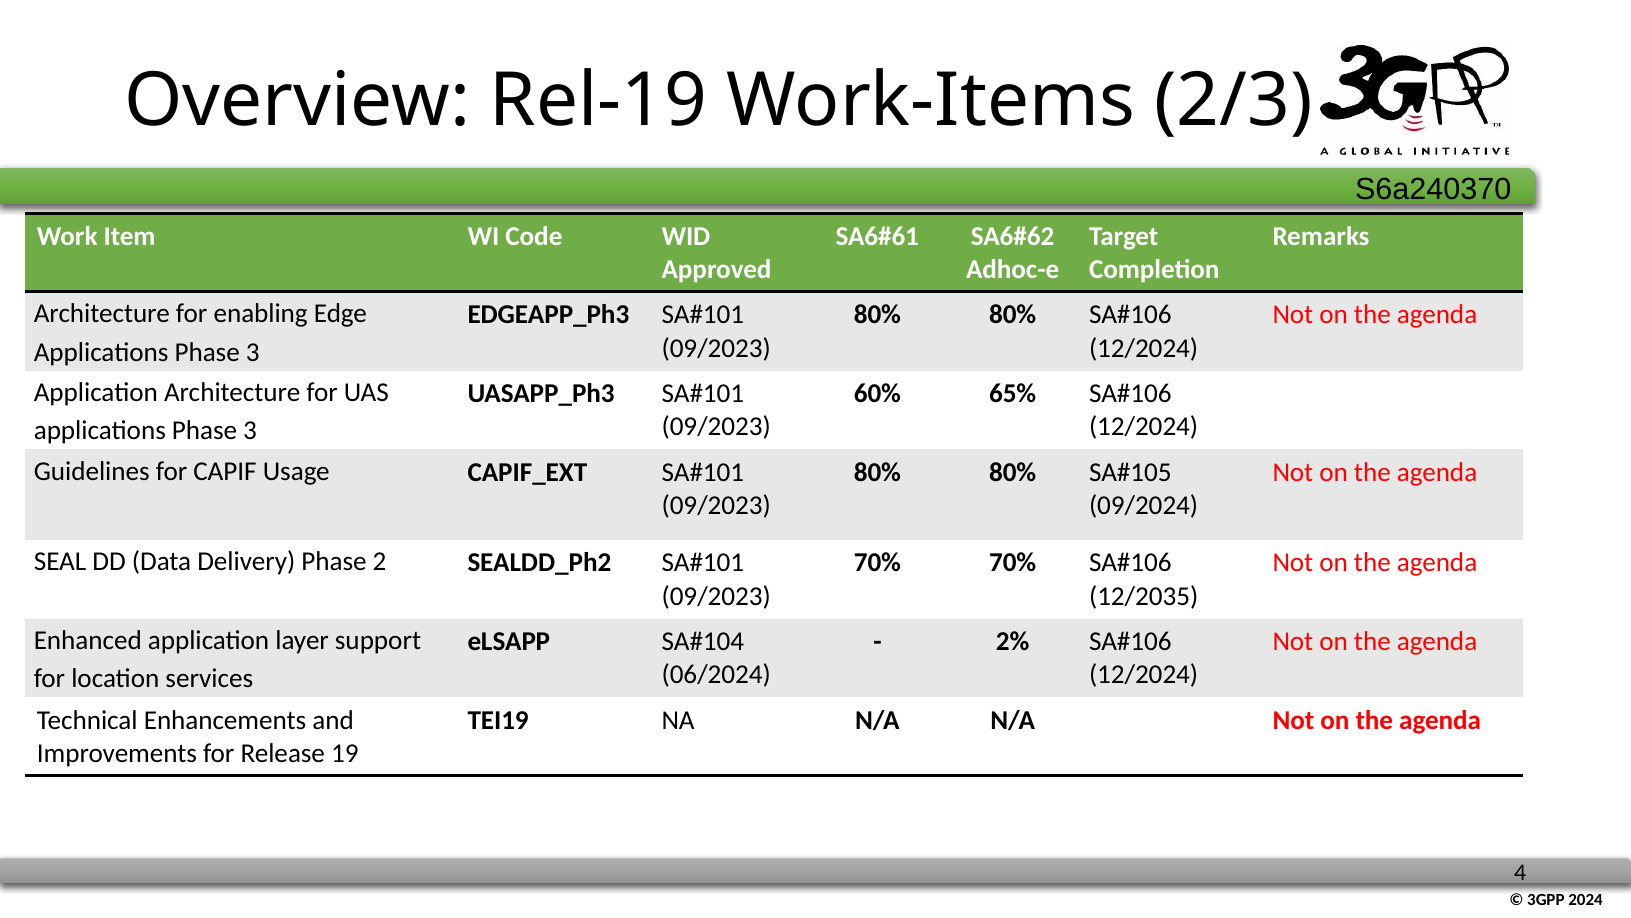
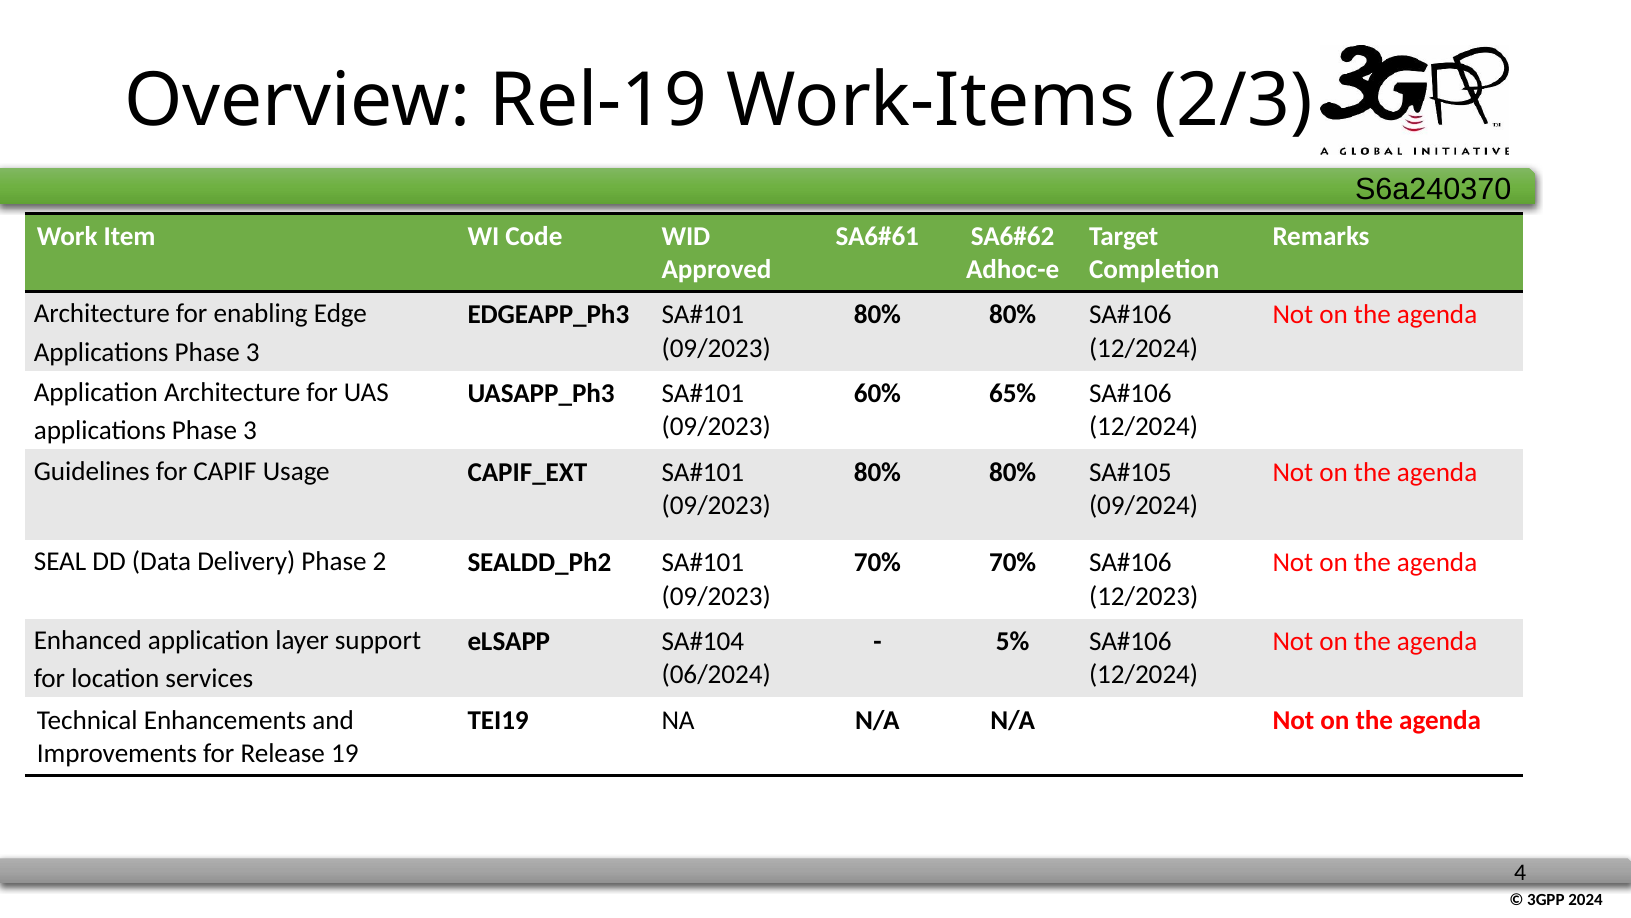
12/2035: 12/2035 -> 12/2023 (1144, 596)
2%: 2% -> 5% (1013, 641)
